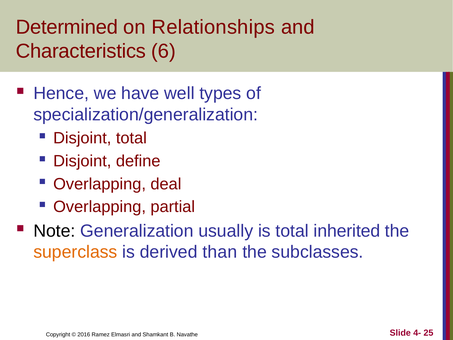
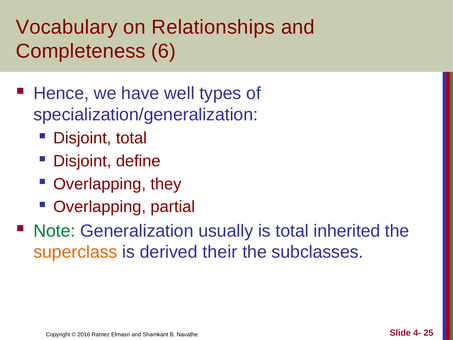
Determined: Determined -> Vocabulary (67, 27)
Characteristics: Characteristics -> Completeness (81, 51)
deal: deal -> they (166, 184)
Note colour: black -> green (54, 231)
than: than -> their (220, 252)
